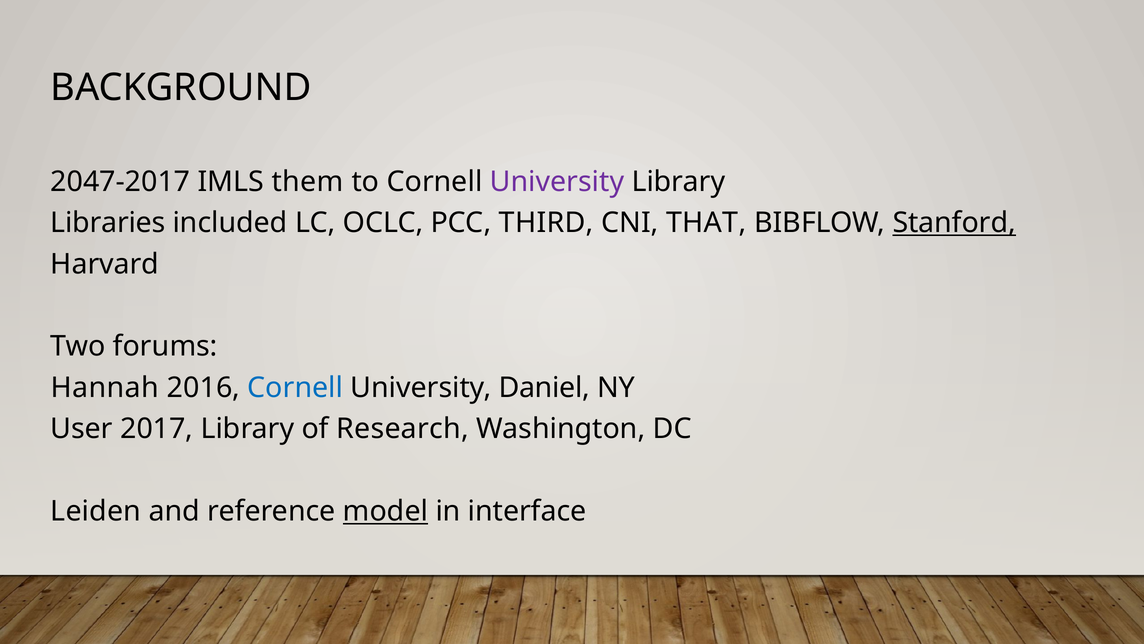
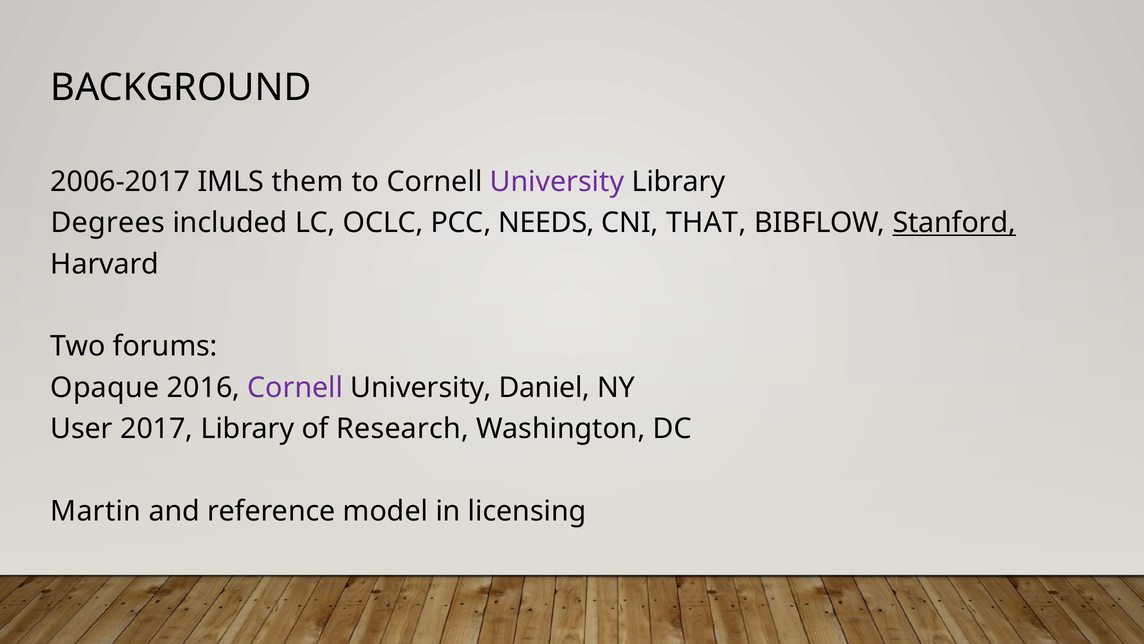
2047-2017: 2047-2017 -> 2006-2017 (120, 182)
Libraries: Libraries -> Degrees (108, 223)
THIRD: THIRD -> NEEDS (546, 223)
Hannah: Hannah -> Opaque (105, 387)
Cornell colour: blue -> purple (295, 387)
Leiden: Leiden -> Martin (96, 511)
model underline: present -> none (386, 511)
interface: interface -> licensing (527, 511)
